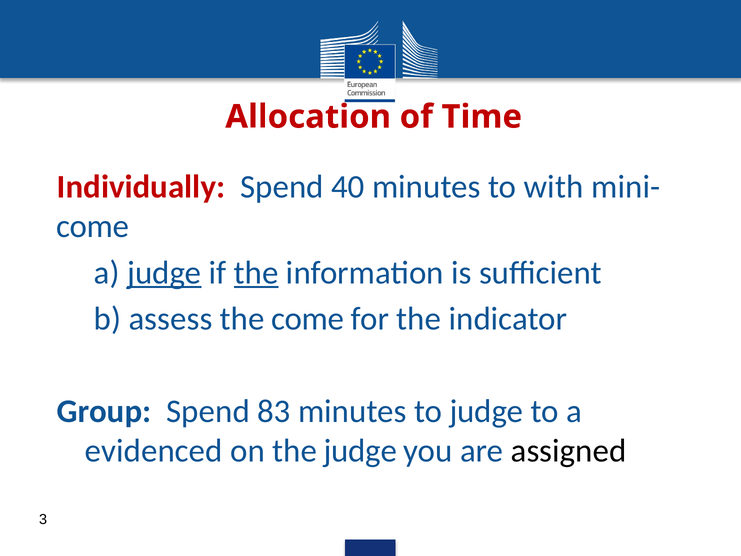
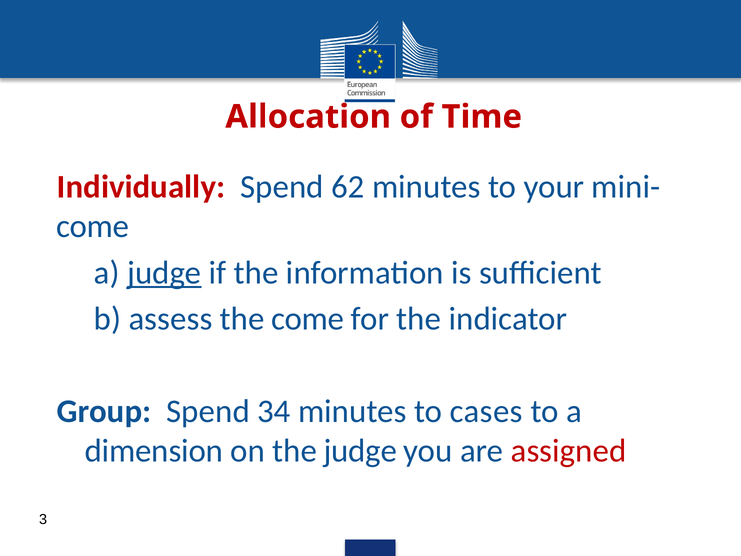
40: 40 -> 62 (348, 187)
with: with -> your (554, 187)
the underline: present -> none (256, 273)
83: 83 -> 34 (274, 411)
to judge: judge -> cases (486, 411)
evidenced: evidenced -> dimension (154, 451)
assigned colour: black -> red (569, 451)
